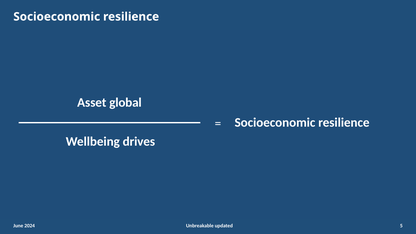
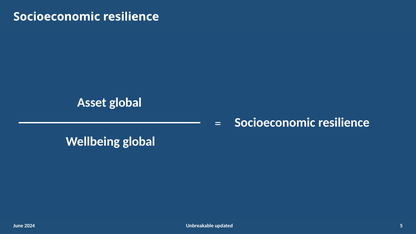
Wellbeing drives: drives -> global (139, 141)
